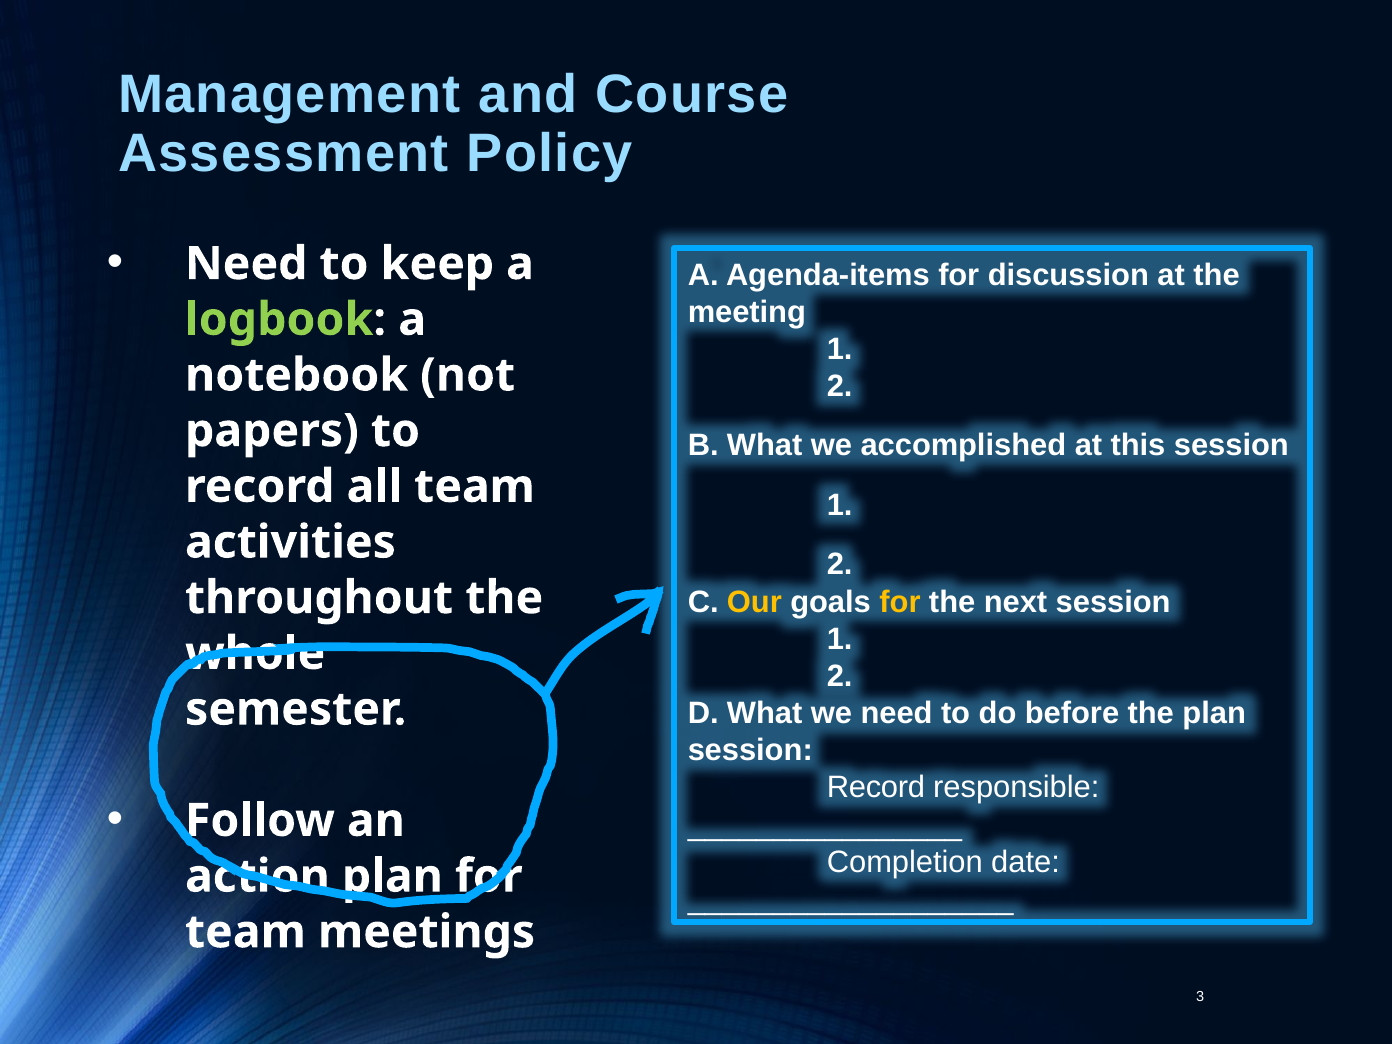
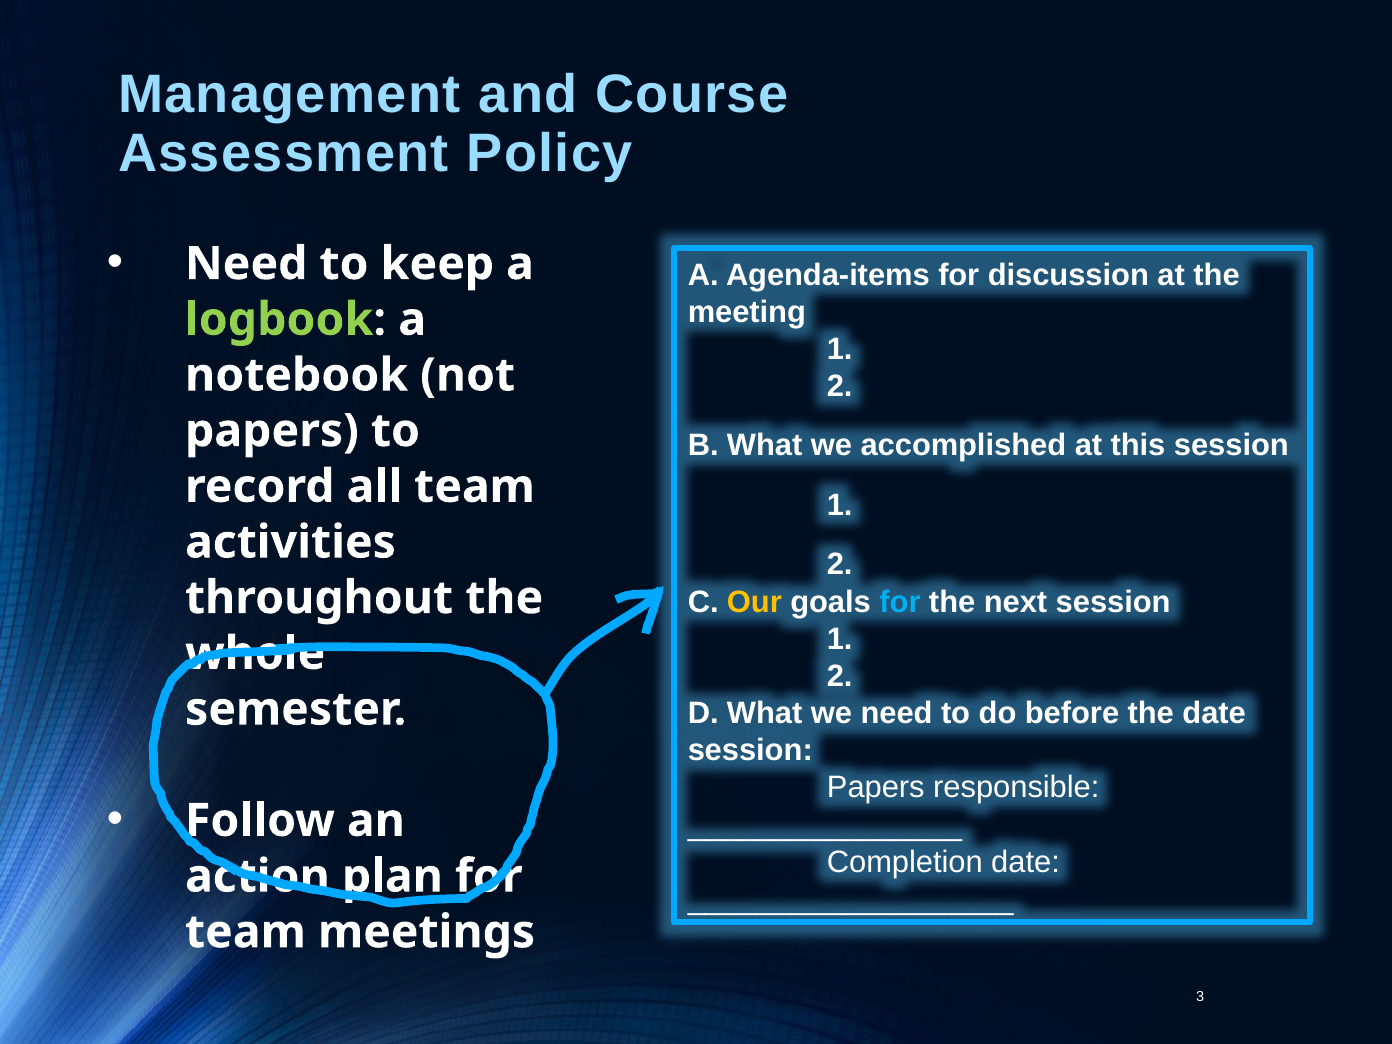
for colour: yellow -> light blue (900, 602)
the plan: plan -> date (1214, 714)
Record: Record -> Papers (876, 788)
